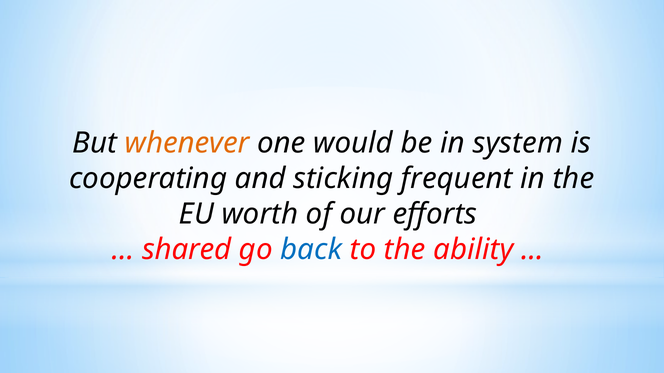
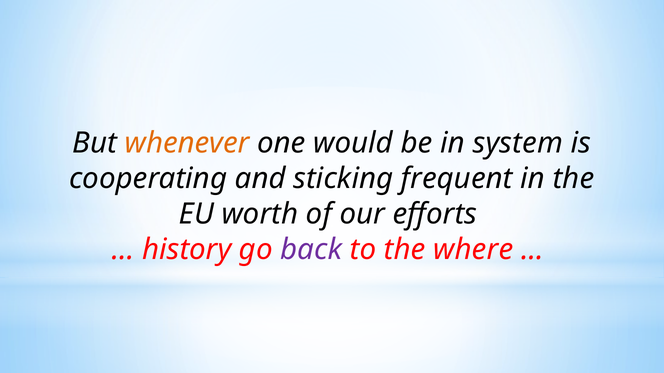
shared: shared -> history (187, 250)
back colour: blue -> purple (311, 250)
ability: ability -> where (473, 250)
